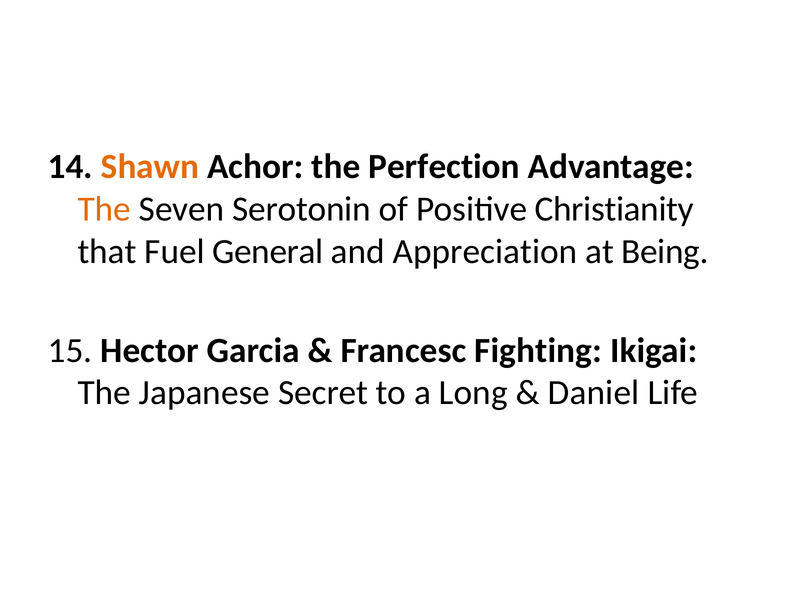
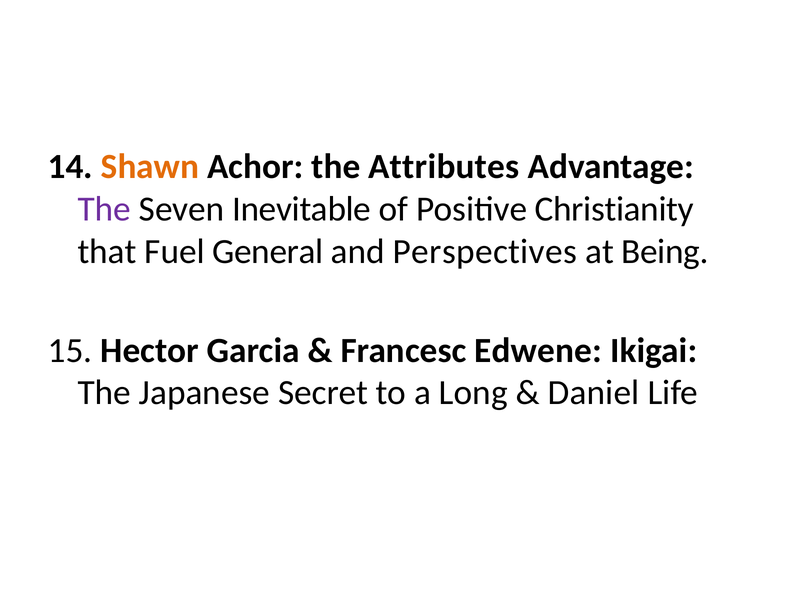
Perfection: Perfection -> Attributes (444, 167)
The colour: orange -> purple (104, 209)
Serotonin: Serotonin -> Inevitable (302, 209)
Appreciation: Appreciation -> Perspectives (485, 252)
Fighting: Fighting -> Edwene (538, 351)
